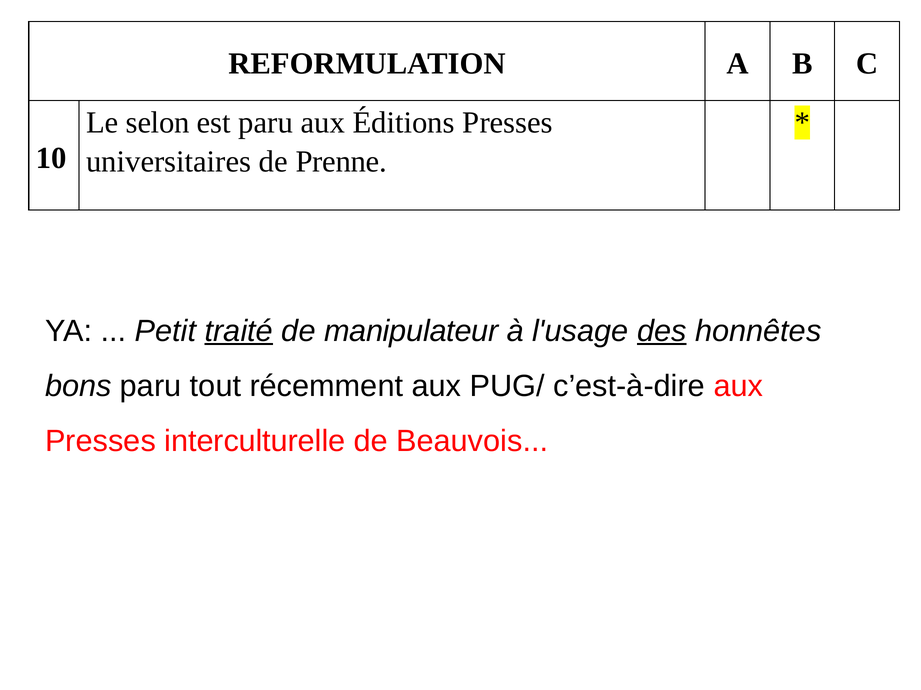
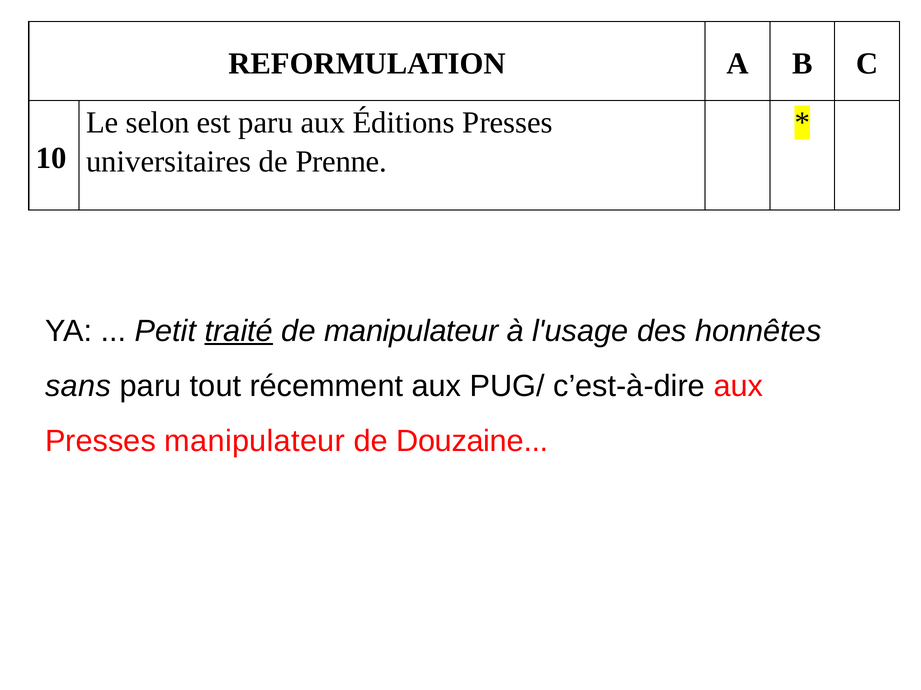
des underline: present -> none (662, 331)
bons: bons -> sans (78, 387)
Presses interculturelle: interculturelle -> manipulateur (255, 442)
Beauvois: Beauvois -> Douzaine (472, 442)
